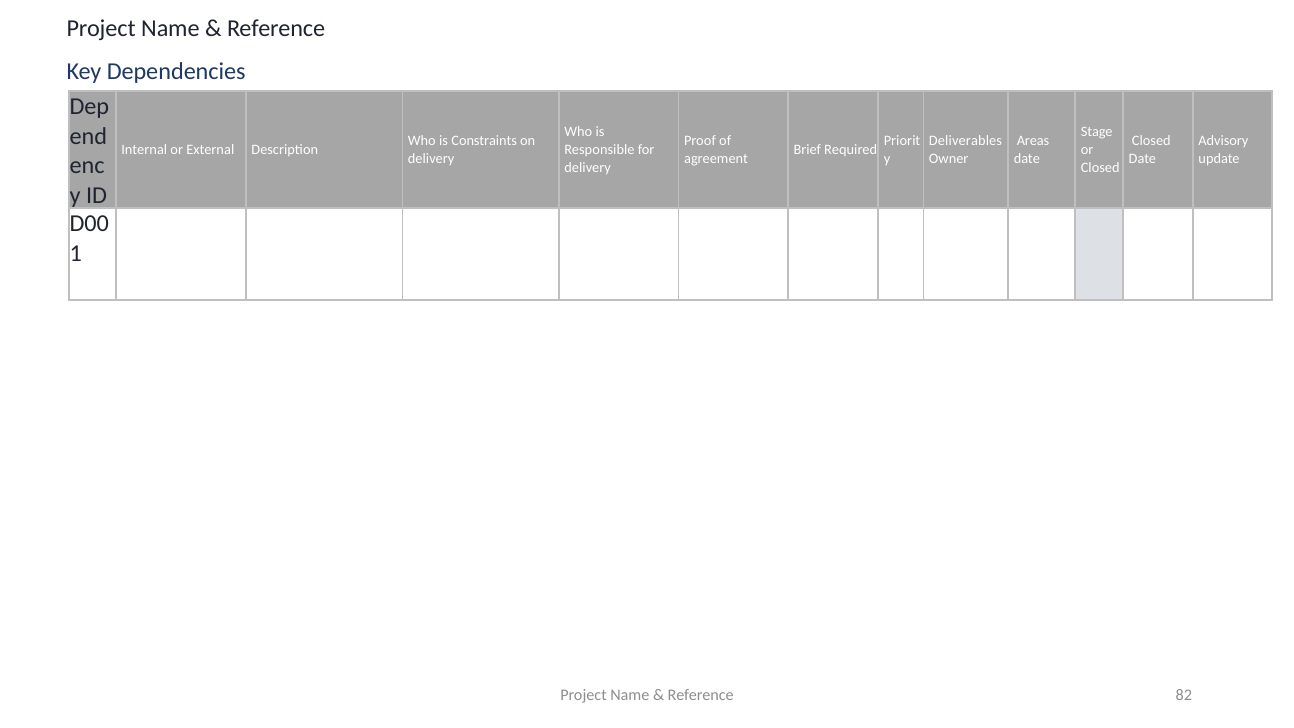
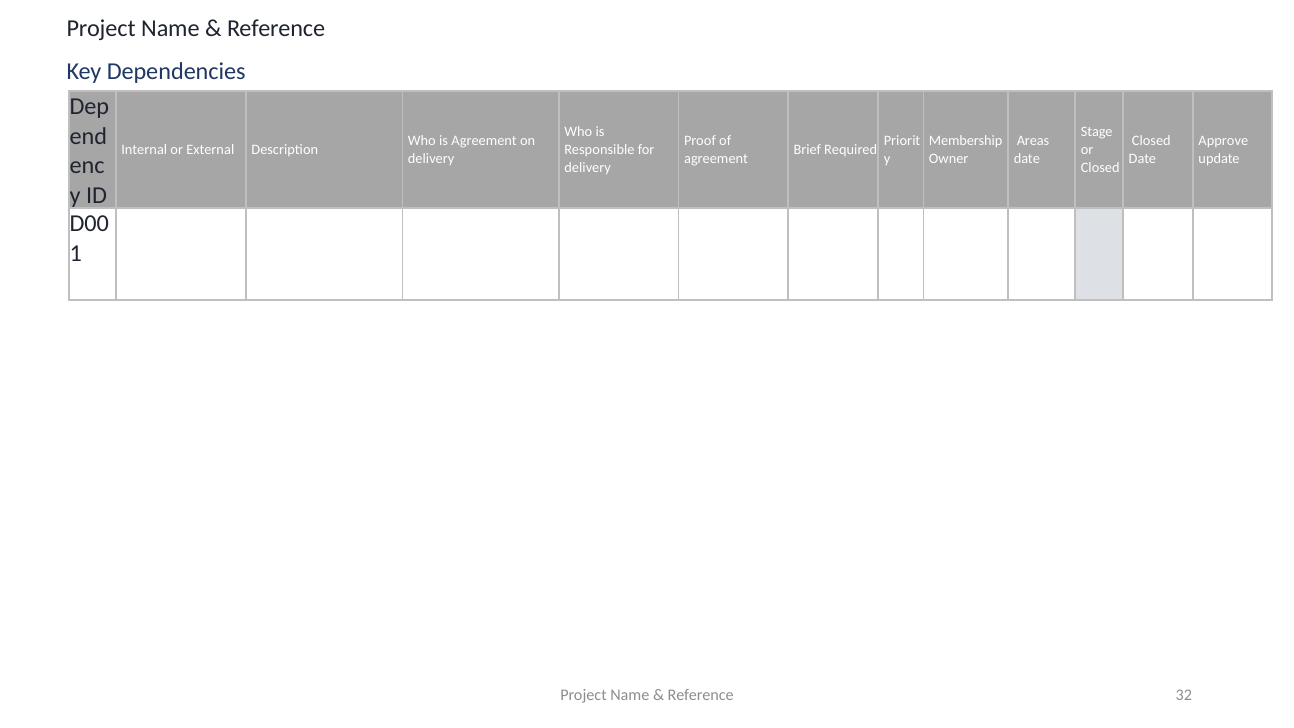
is Constraints: Constraints -> Agreement (484, 141)
Deliverables: Deliverables -> Membership (966, 141)
Advisory: Advisory -> Approve (1223, 141)
82: 82 -> 32 (1184, 695)
